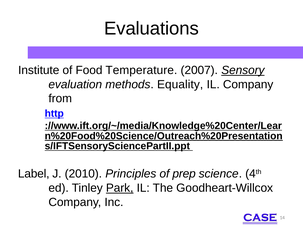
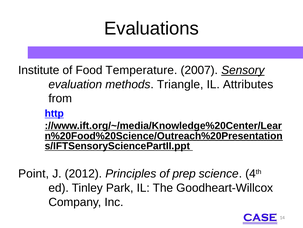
Equality: Equality -> Triangle (180, 84)
IL Company: Company -> Attributes (248, 84)
Label: Label -> Point (34, 173)
2010: 2010 -> 2012 (83, 173)
Park underline: present -> none (120, 187)
